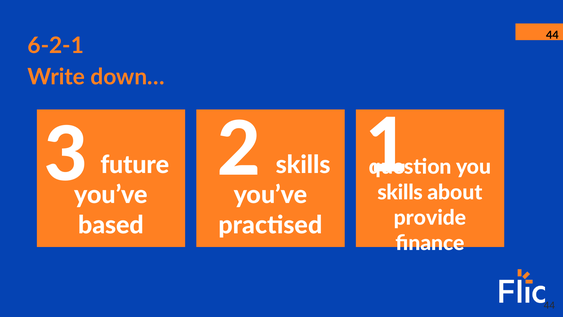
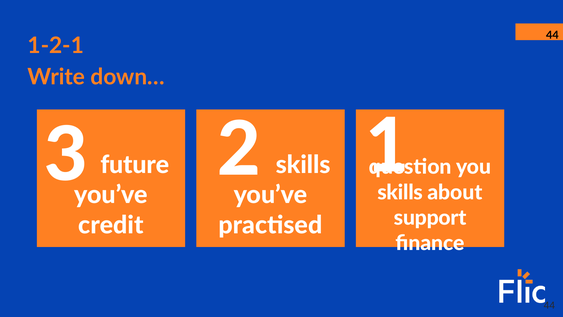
6-2-1: 6-2-1 -> 1-2-1 (56, 46)
provide: provide -> support (430, 218)
based: based -> credit (111, 225)
